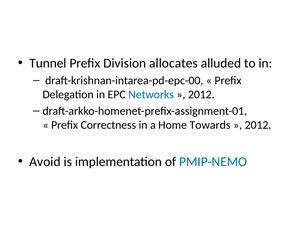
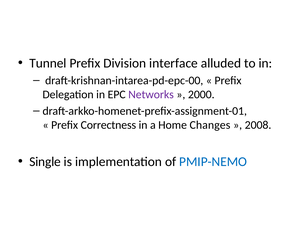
allocates: allocates -> interface (174, 63)
Networks colour: blue -> purple (151, 94)
2012: 2012 -> 2000 (201, 94)
Towards: Towards -> Changes (210, 125)
2012: 2012 -> 2008 (258, 125)
Avoid: Avoid -> Single (45, 162)
